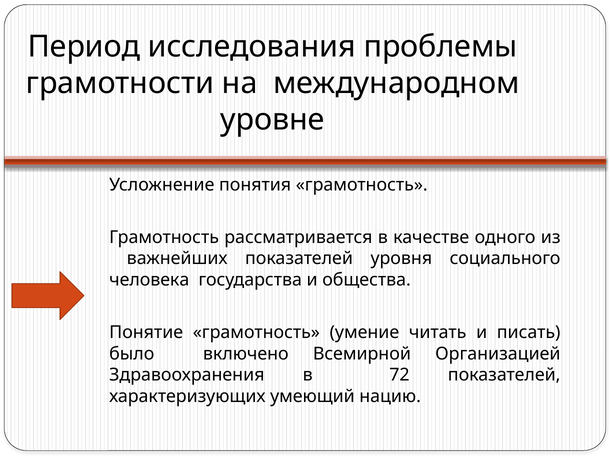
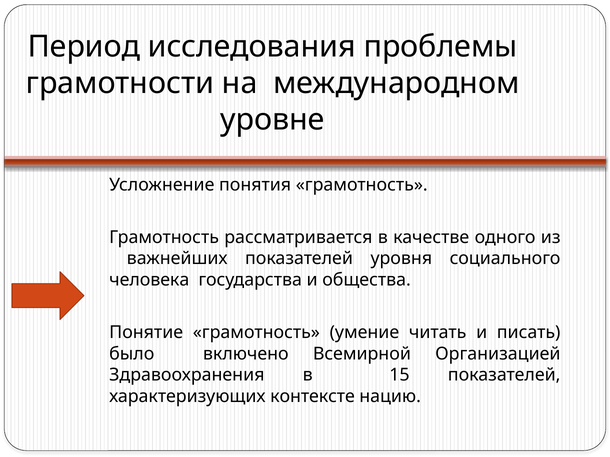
72: 72 -> 15 (399, 375)
умеющий: умеющий -> контексте (313, 397)
